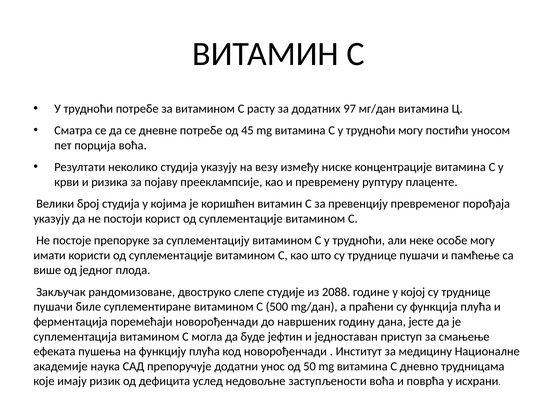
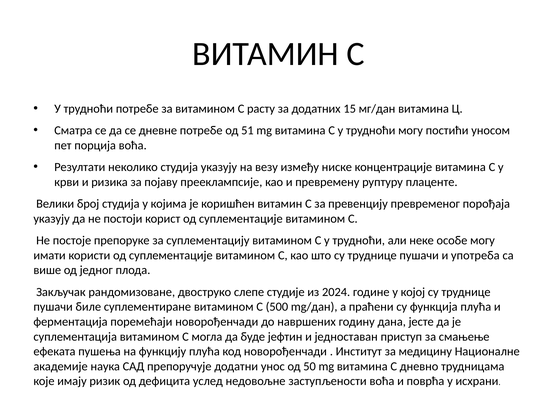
97: 97 -> 15 (350, 109)
45: 45 -> 51 (247, 130)
памћење: памћење -> употреба (475, 255)
2088: 2088 -> 2024 (336, 292)
